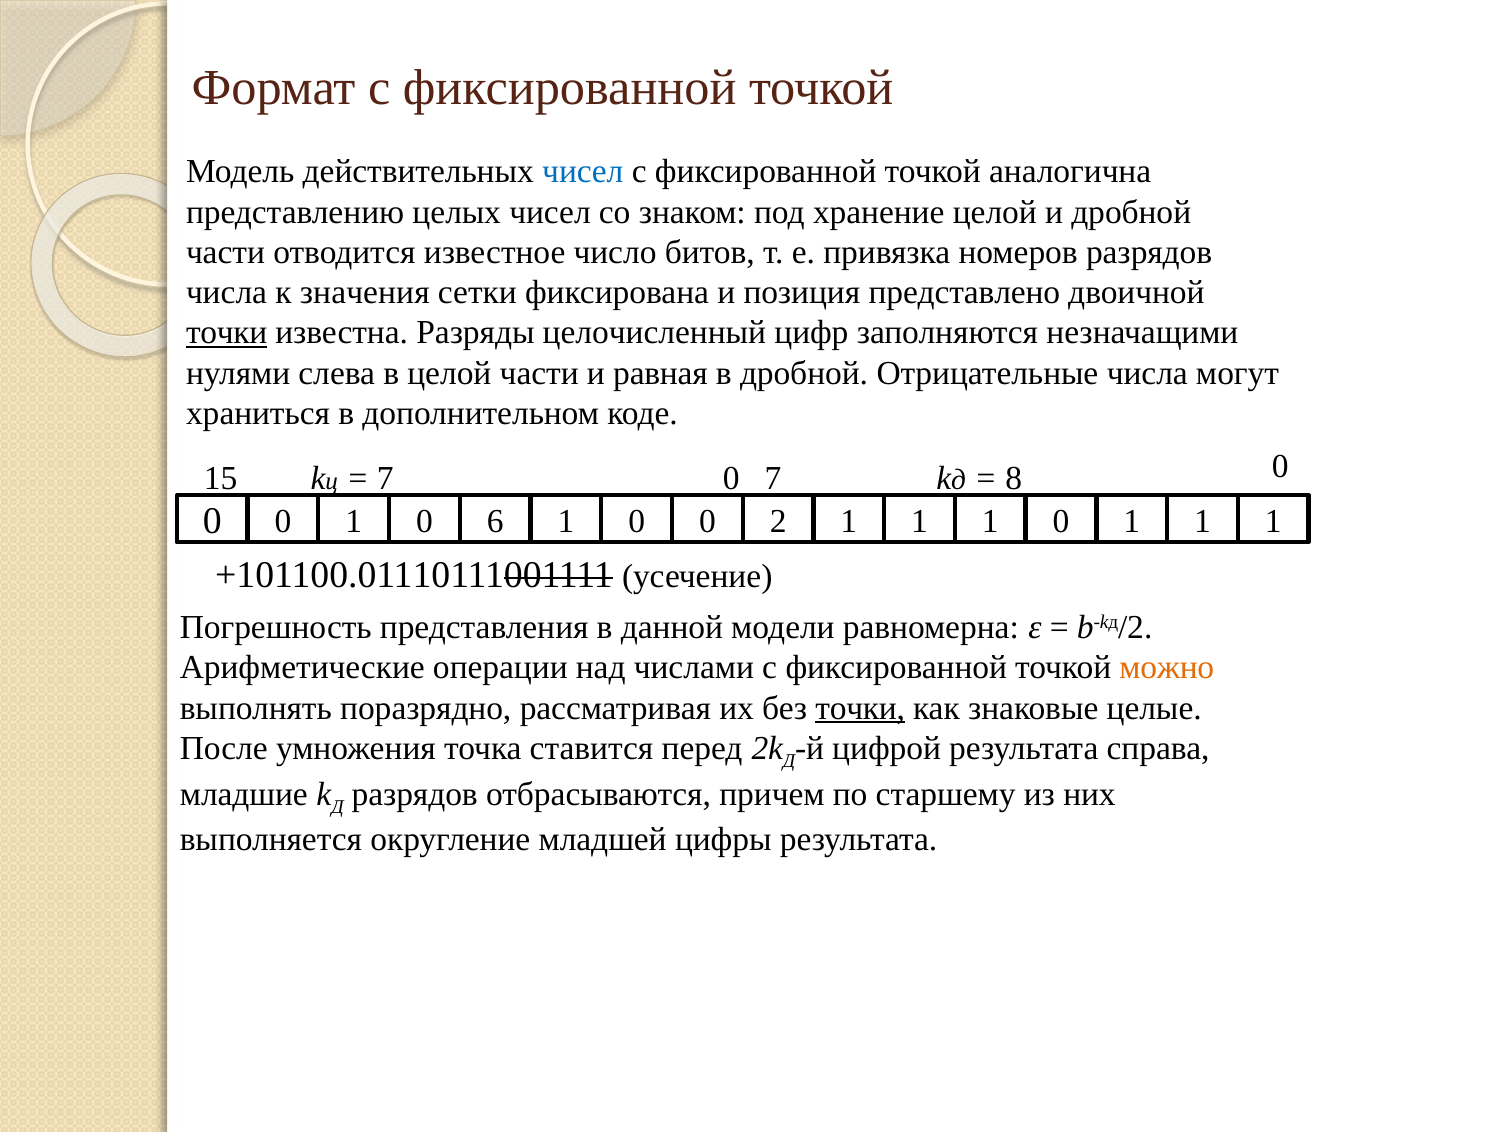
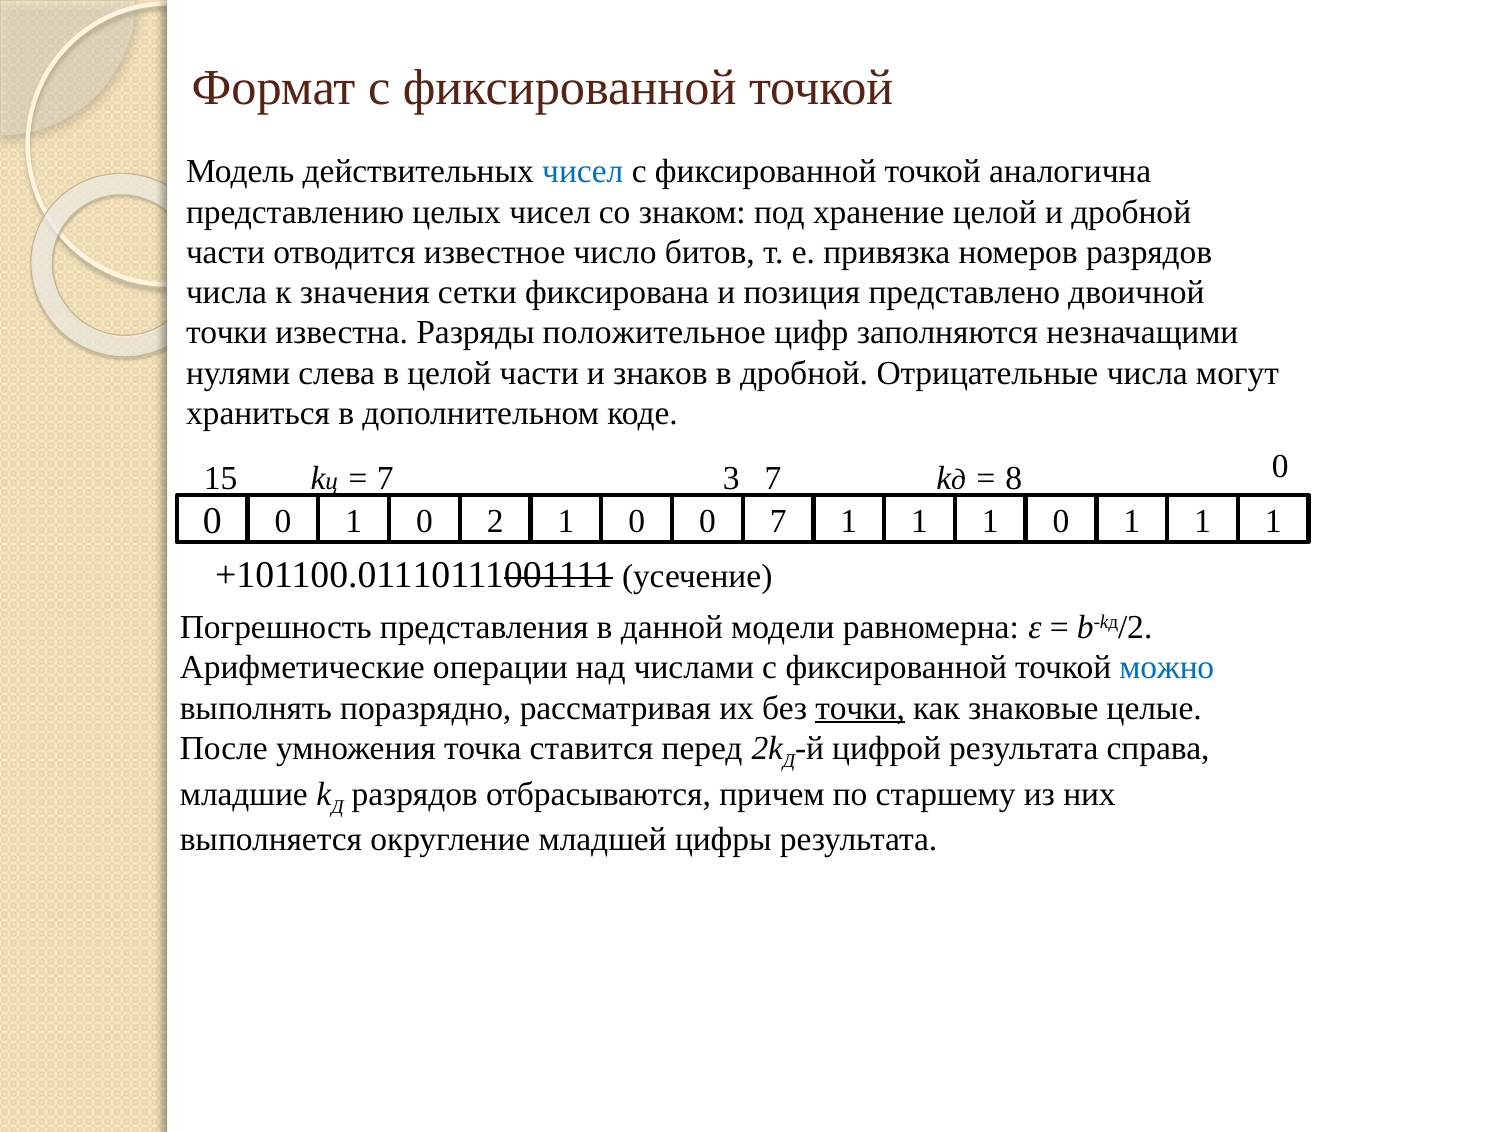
точки underline: present -> none (227, 333)
целочисленный: целочисленный -> положительное (654, 333)
равная: равная -> знаков (660, 373)
15 0: 0 -> 3 (731, 478)
6: 6 -> 2 (495, 521)
0 2: 2 -> 7 (778, 521)
можно colour: orange -> blue (1167, 668)
